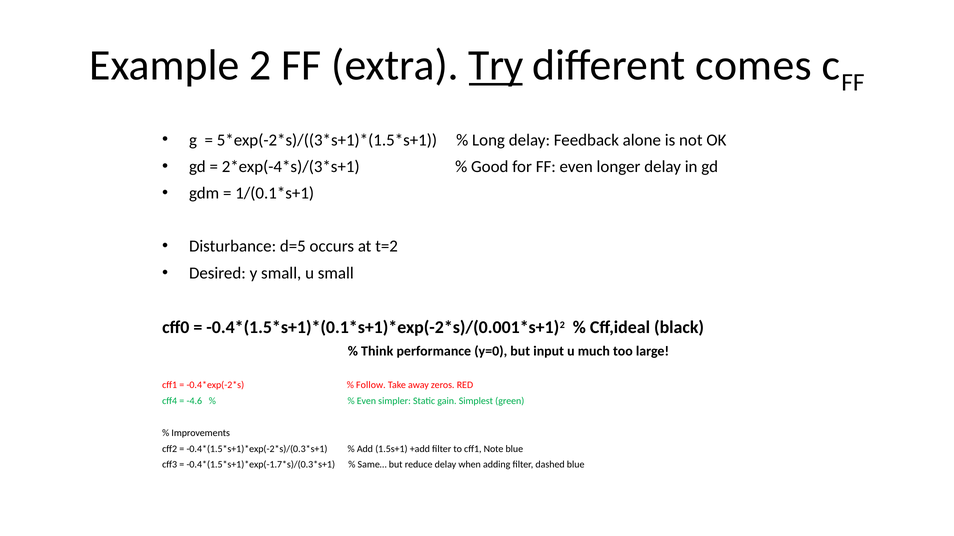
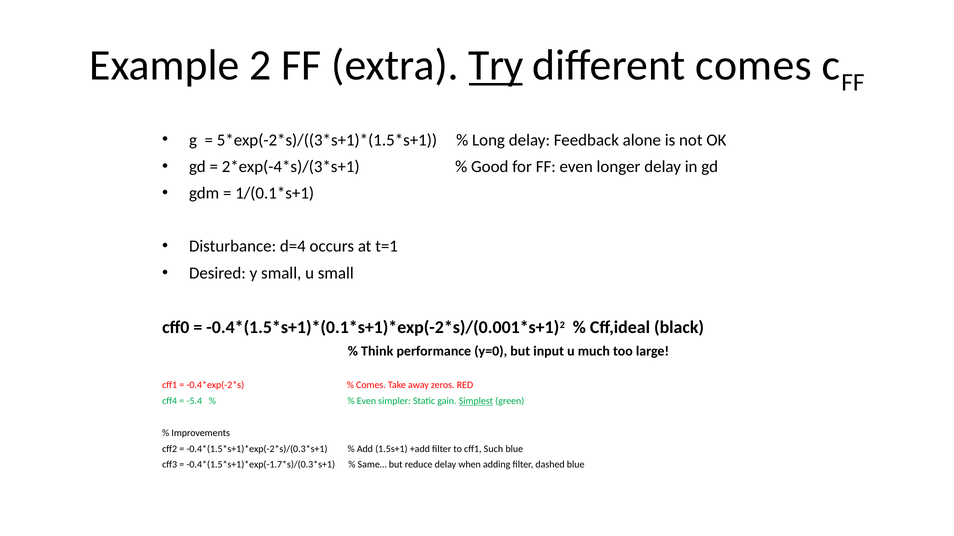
d=5: d=5 -> d=4 (293, 247)
t=2: t=2 -> t=1 (387, 247)
Follow: Follow -> Comes (371, 386)
-4.6: -4.6 -> -5.4 (194, 402)
Simplest underline: none -> present (476, 402)
Note: Note -> Such (493, 449)
